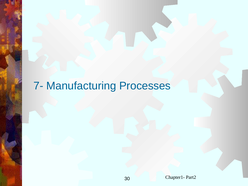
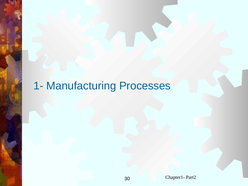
7-: 7- -> 1- (38, 86)
